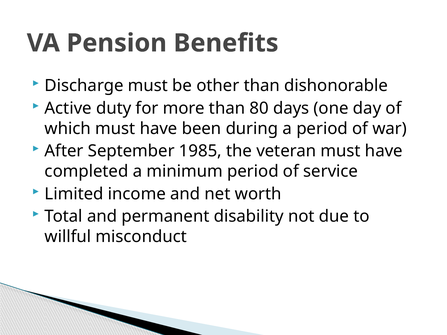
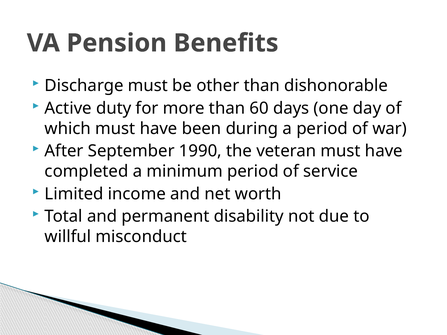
80: 80 -> 60 (259, 108)
1985: 1985 -> 1990 (200, 151)
